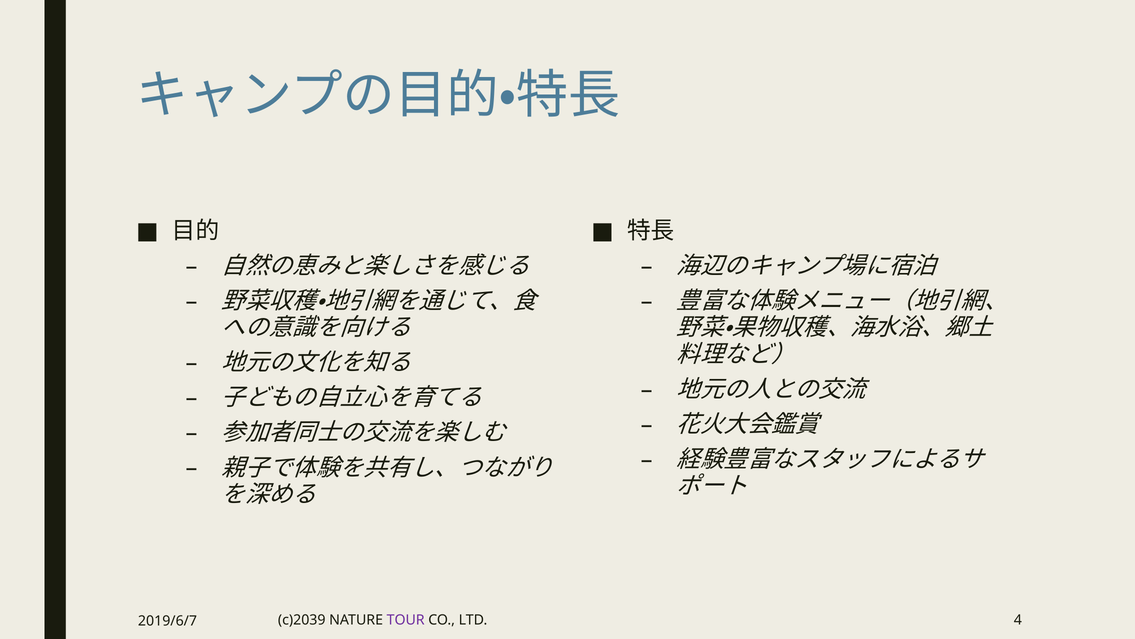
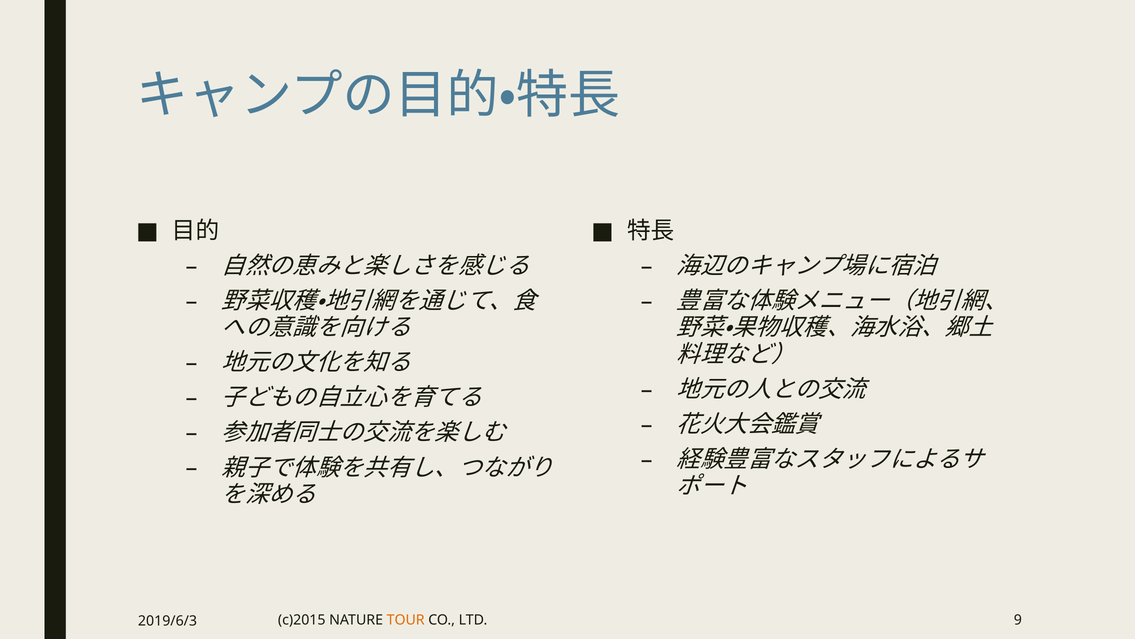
c)2039: c)2039 -> c)2015 (302, 619)
TOUR colour: purple -> orange (406, 619)
4: 4 -> 9 (1018, 619)
2019/6/7: 2019/6/7 -> 2019/6/3 (168, 621)
